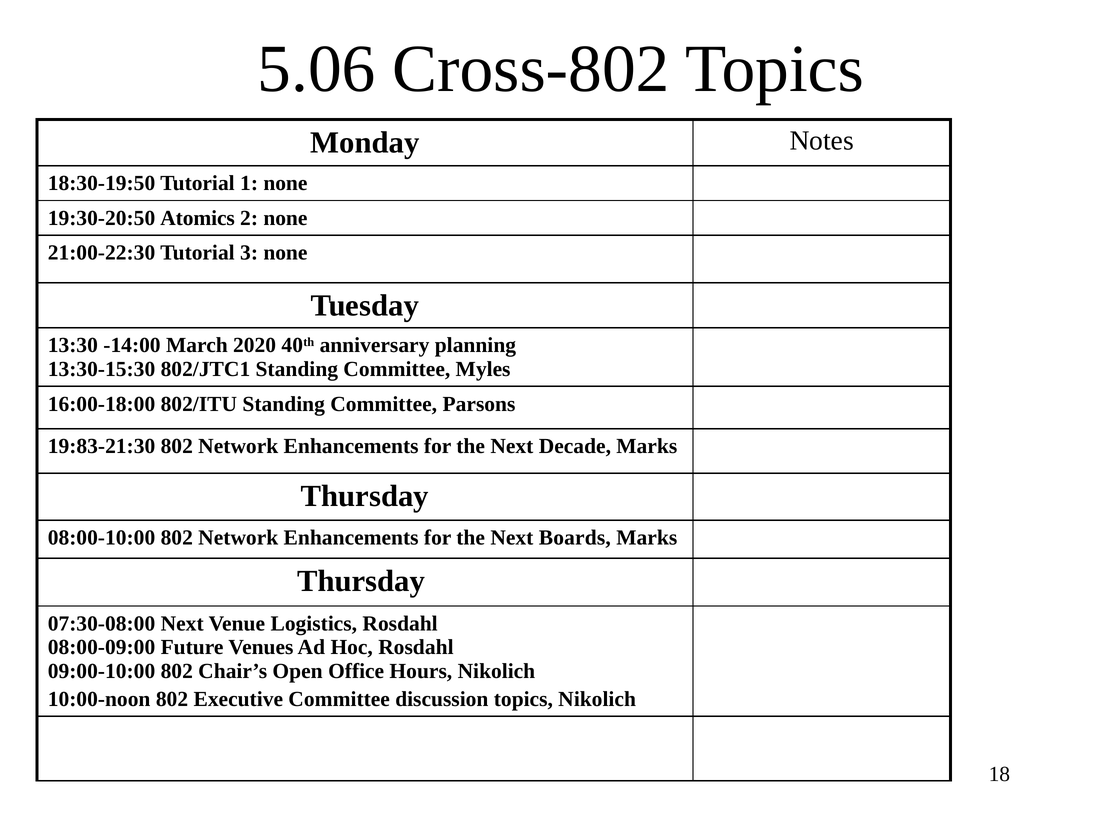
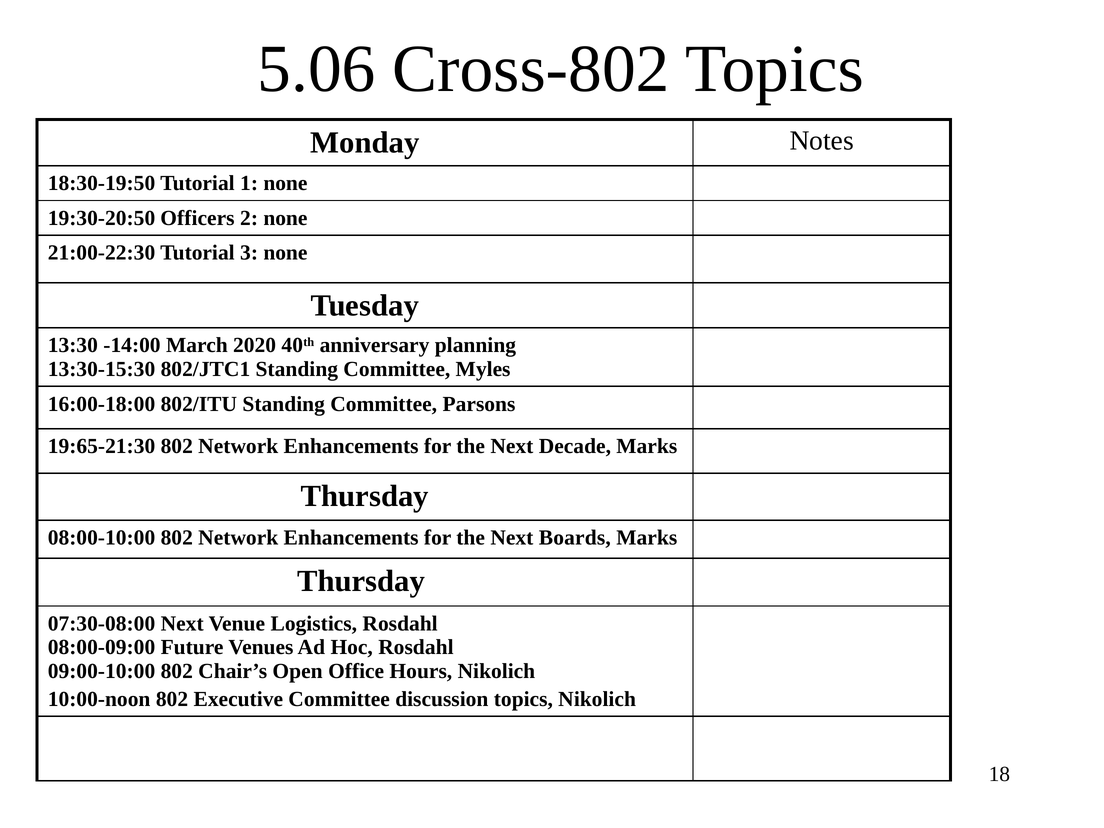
Atomics: Atomics -> Officers (197, 218)
19:83-21:30: 19:83-21:30 -> 19:65-21:30 (102, 446)
